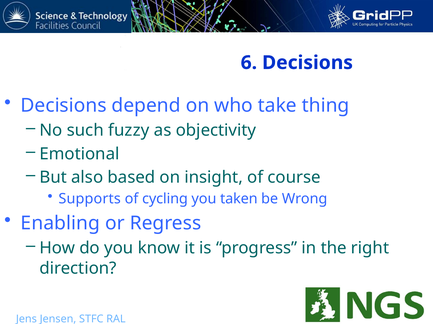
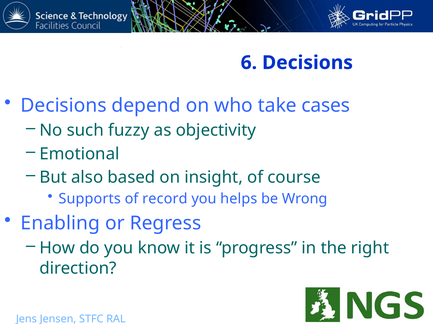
thing: thing -> cases (326, 106)
cycling: cycling -> record (165, 199)
taken: taken -> helps (239, 199)
